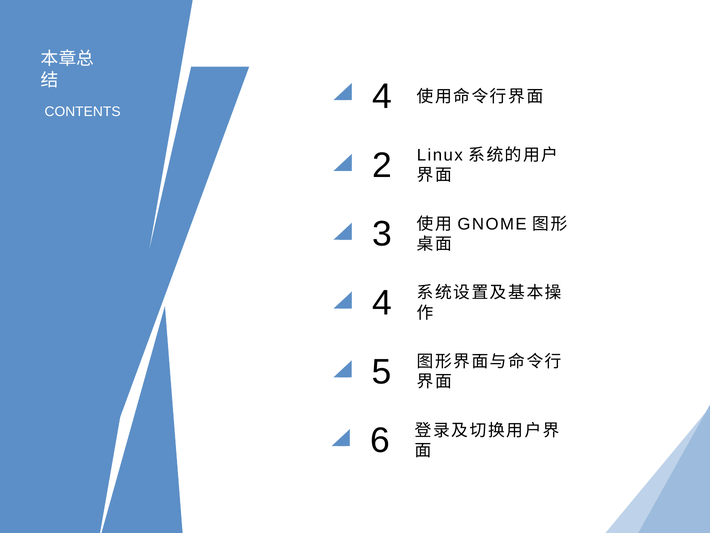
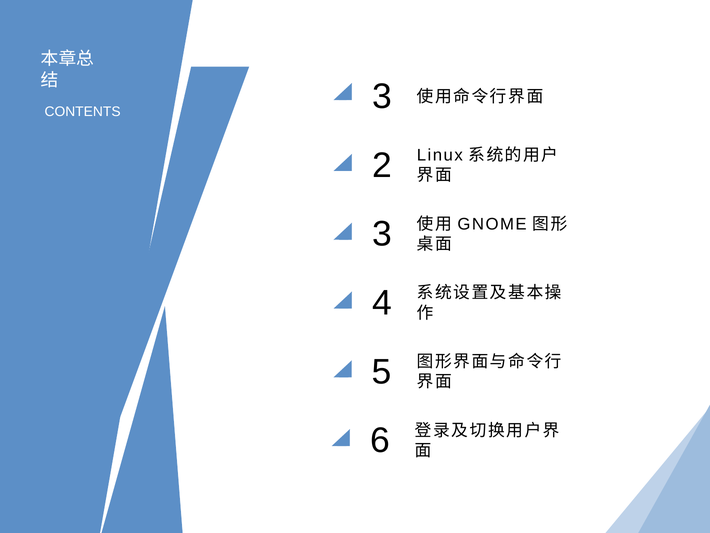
CONTENTS 4: 4 -> 3 (382, 97)
